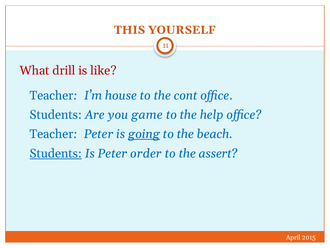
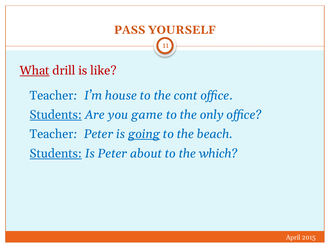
THIS: THIS -> PASS (130, 30)
What underline: none -> present (35, 70)
Students underline: none -> present (56, 115)
help: help -> only (212, 115)
order: order -> about (146, 153)
assert: assert -> which (218, 153)
